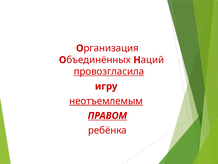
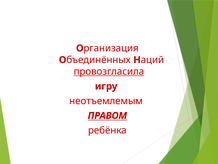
неотъемлемым underline: present -> none (106, 101)
